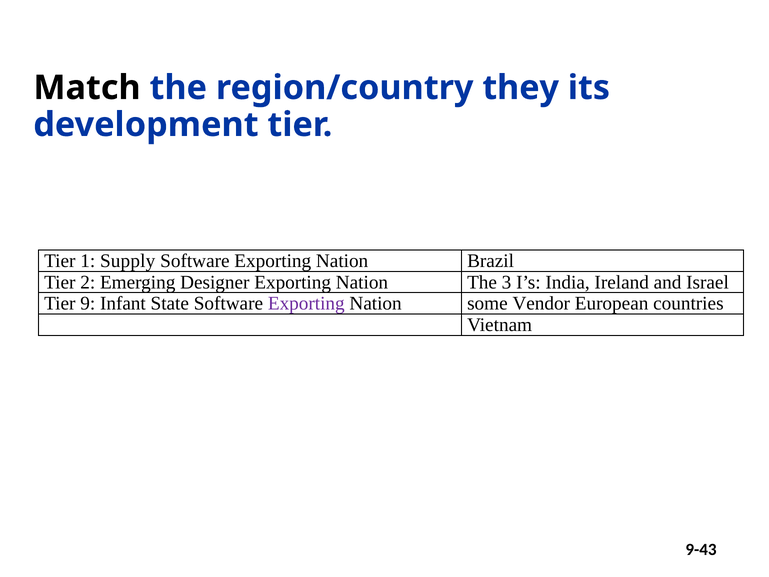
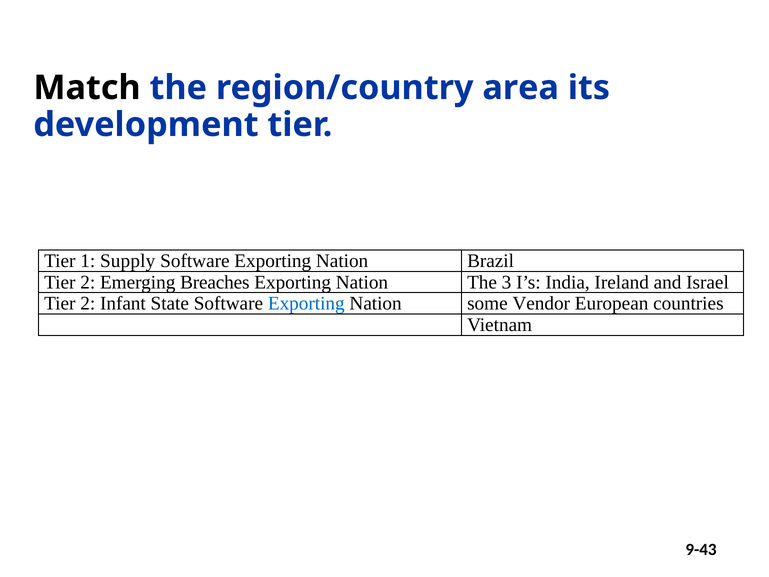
they: they -> area (521, 88)
Designer: Designer -> Breaches (215, 282)
9: 9 -> 2 (88, 303)
Exporting colour: purple -> blue (306, 303)
